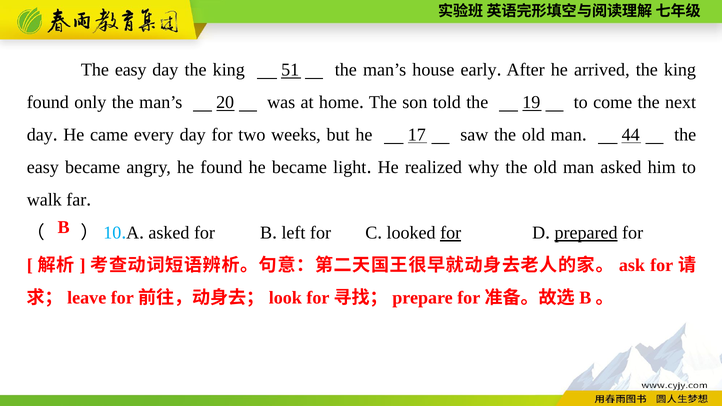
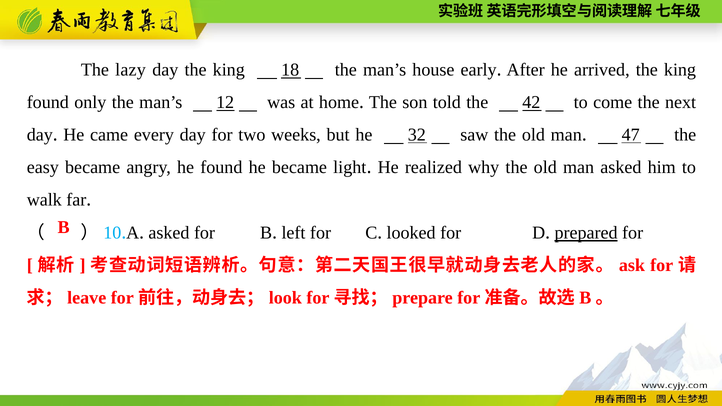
easy: easy -> lazy (131, 70)
51: 51 -> 18 (290, 70)
20: 20 -> 12 (225, 102)
19: 19 -> 42 (531, 102)
17: 17 -> 32 (417, 135)
44: 44 -> 47 (631, 135)
for underline: present -> none (451, 233)
